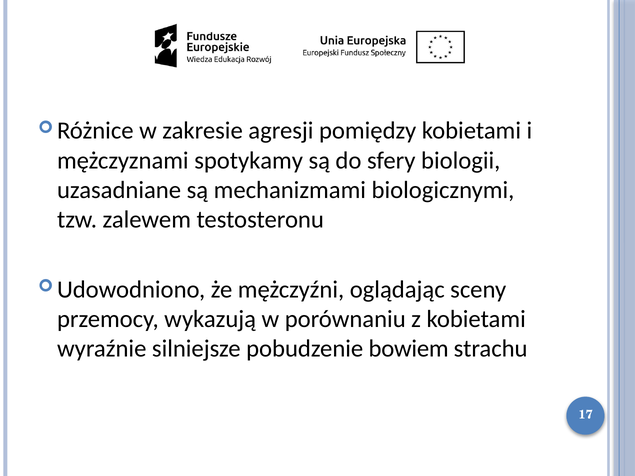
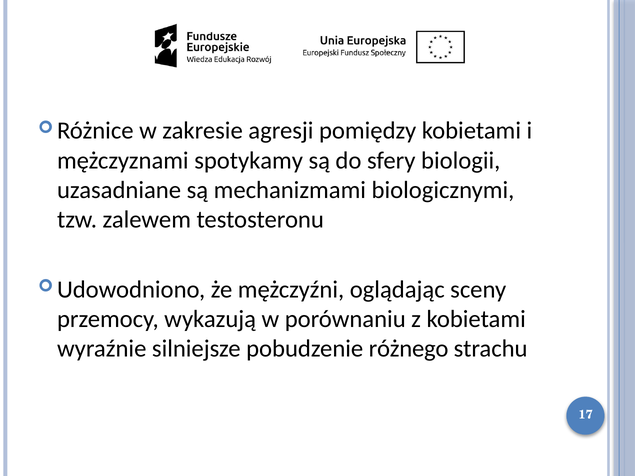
bowiem: bowiem -> różnego (409, 349)
